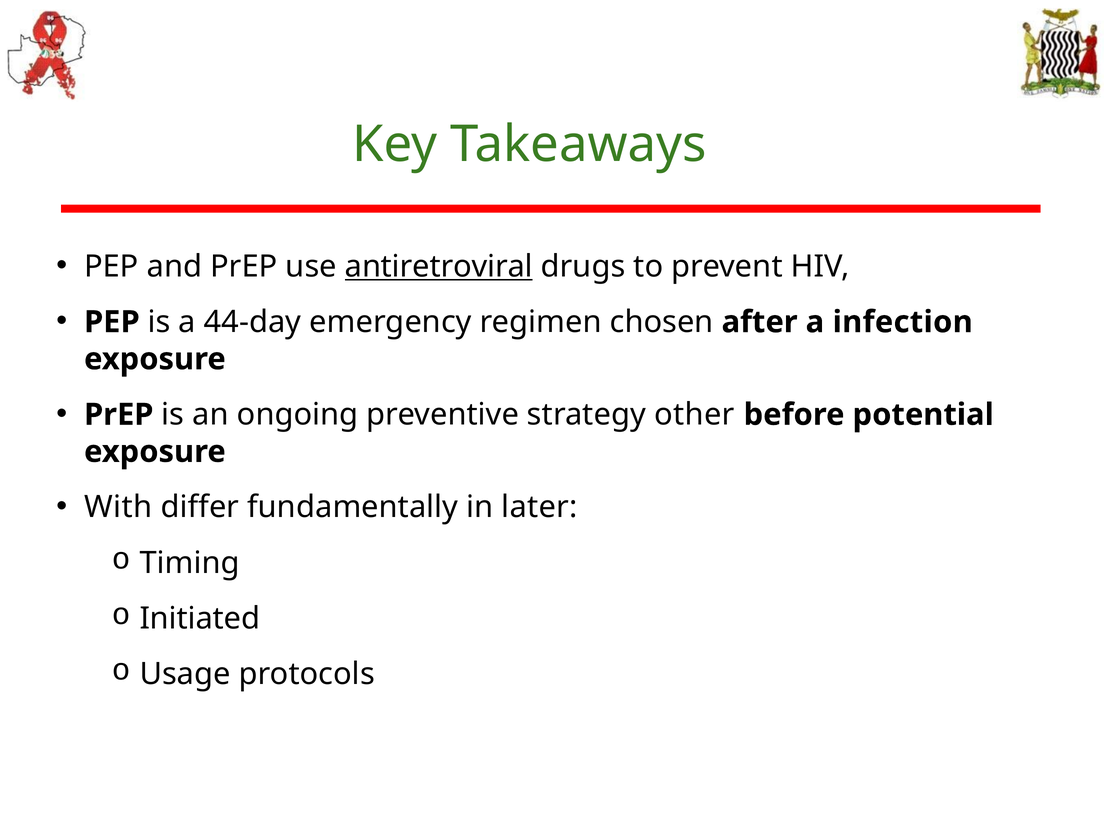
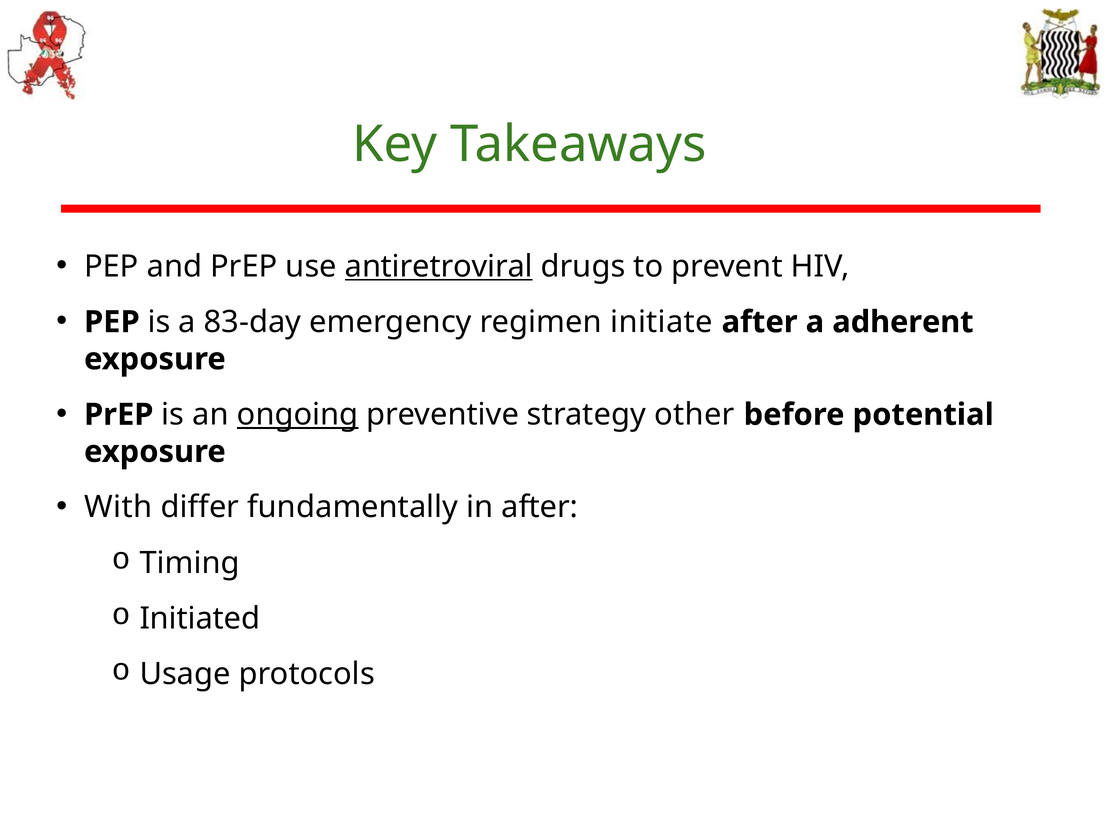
44-day: 44-day -> 83-day (253, 322)
chosen: chosen -> initiate (662, 322)
infection: infection -> adherent (903, 322)
ongoing underline: none -> present (298, 415)
in later: later -> after (540, 507)
